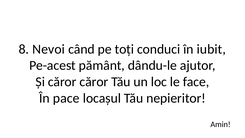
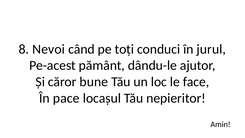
iubit: iubit -> jurul (211, 49)
căror căror: căror -> bune (94, 82)
